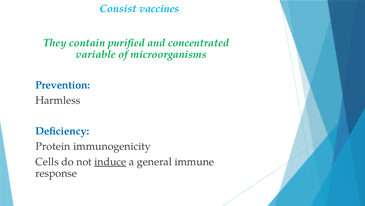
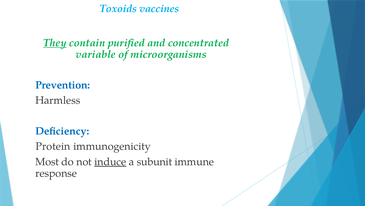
Consist: Consist -> Toxoids (118, 8)
They underline: none -> present (55, 43)
Cells: Cells -> Most (47, 161)
general: general -> subunit (154, 161)
